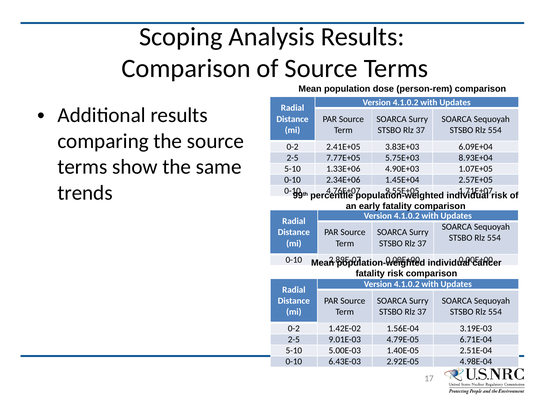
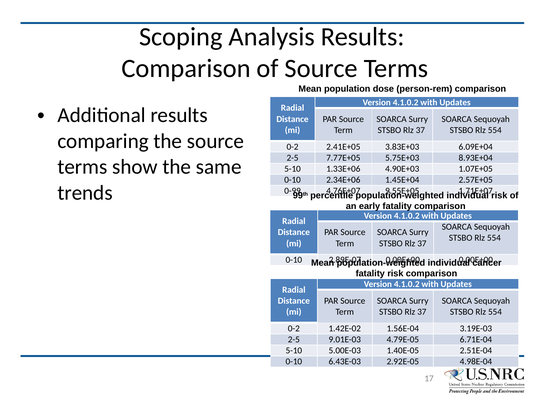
0-10: 0-10 -> 0-99 (293, 191)
